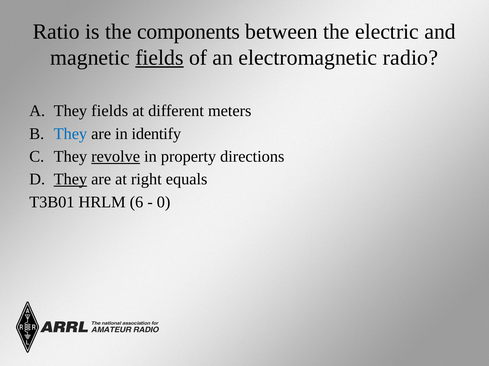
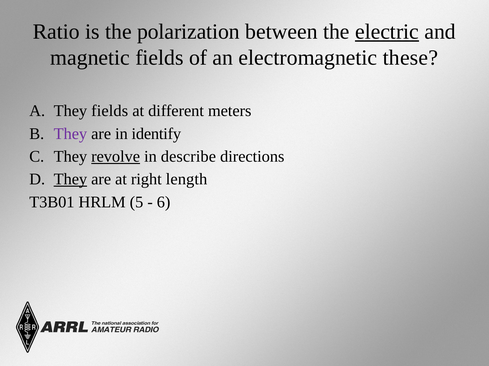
components: components -> polarization (188, 32)
electric underline: none -> present (387, 32)
fields underline: present -> none (160, 58)
radio: radio -> these (410, 58)
They colour: blue -> purple (70, 134)
property: property -> describe (188, 157)
equals: equals -> length (187, 180)
6: 6 -> 5 (137, 202)
0: 0 -> 6 (164, 202)
